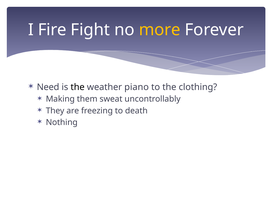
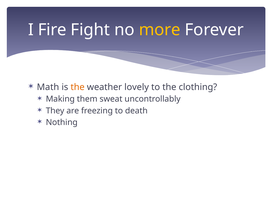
Need: Need -> Math (48, 87)
the colour: black -> orange (78, 87)
piano: piano -> lovely (137, 87)
